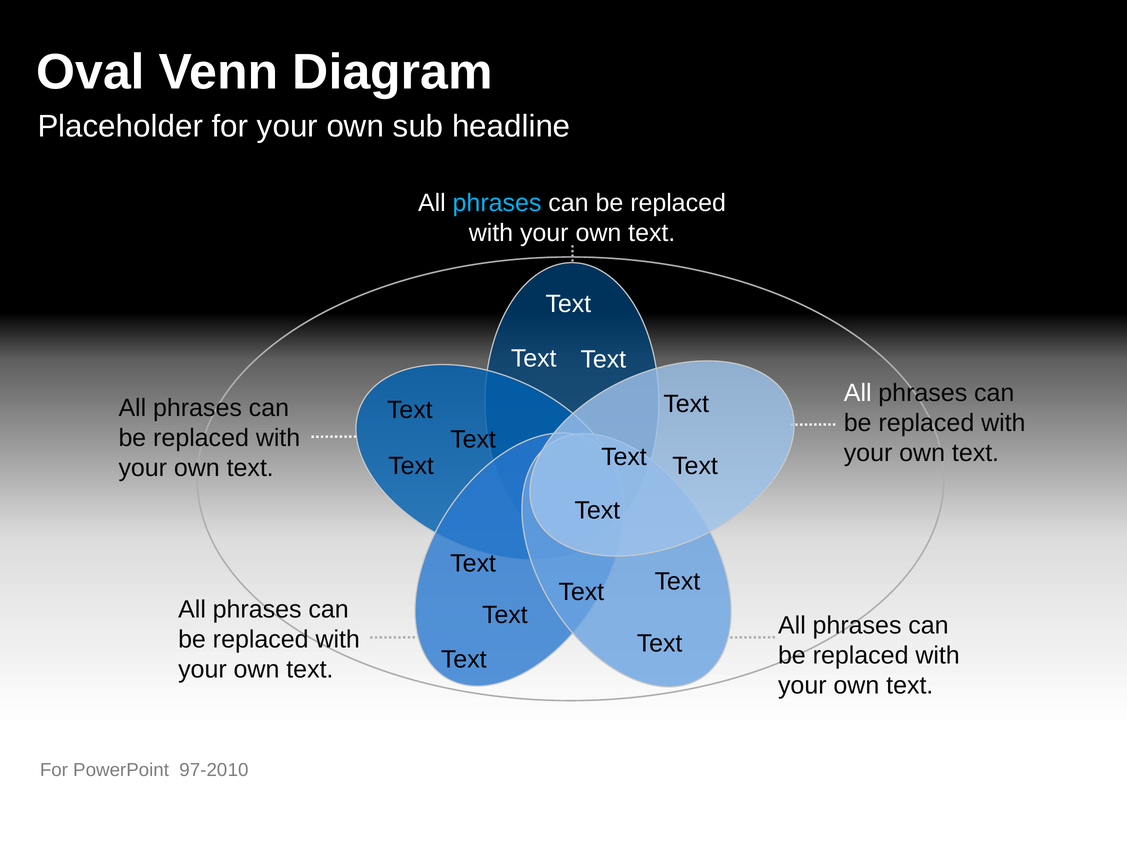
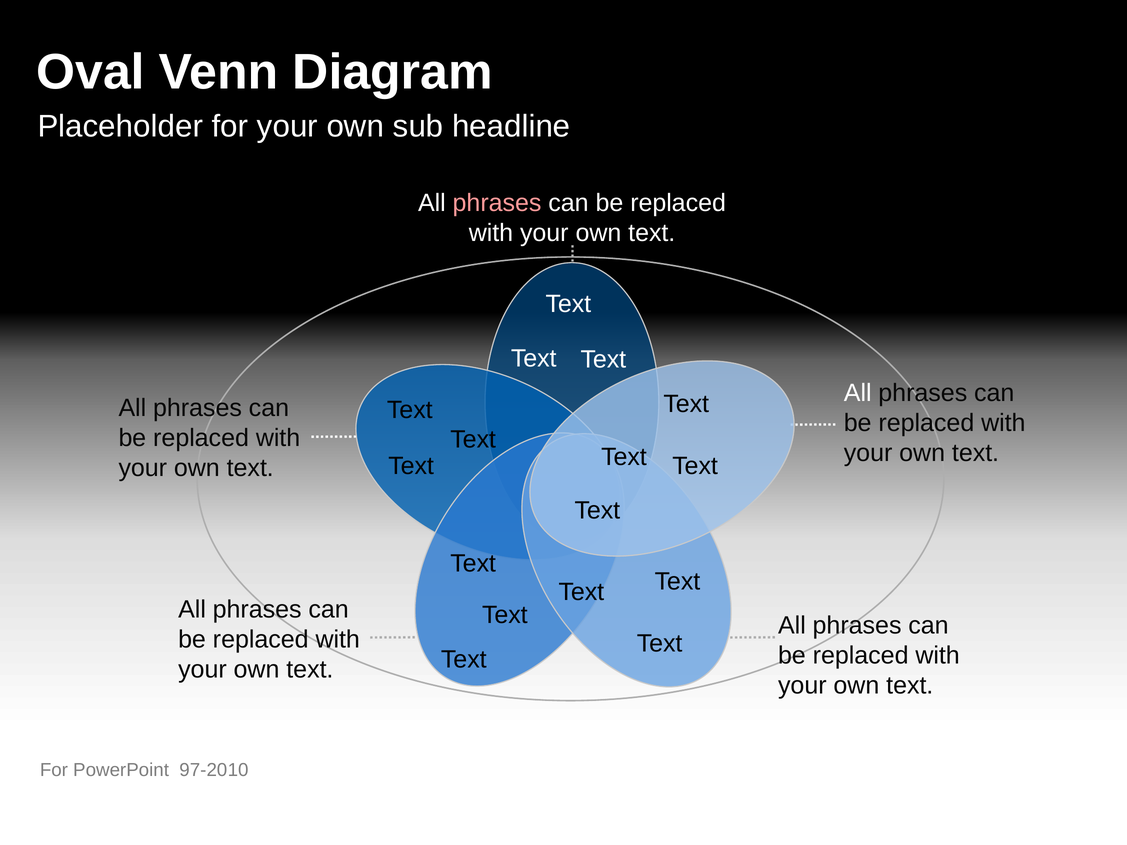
phrases colour: light blue -> pink (497, 203)
